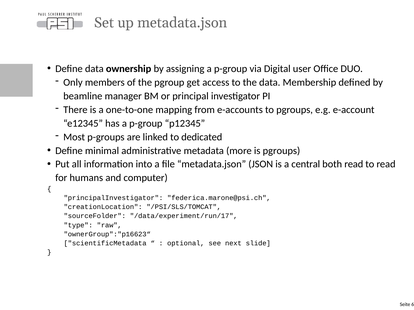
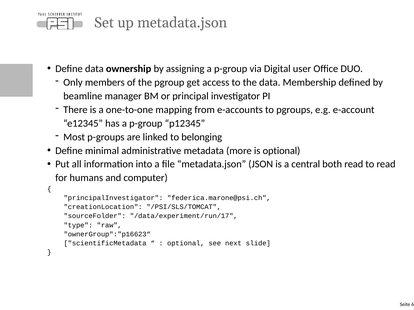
dedicated: dedicated -> belonging (202, 137)
is pgroups: pgroups -> optional (281, 151)
